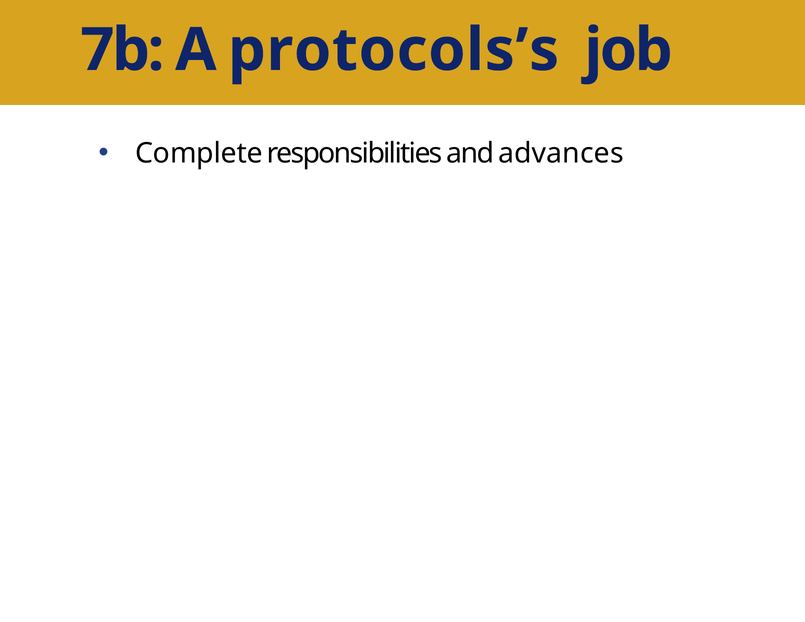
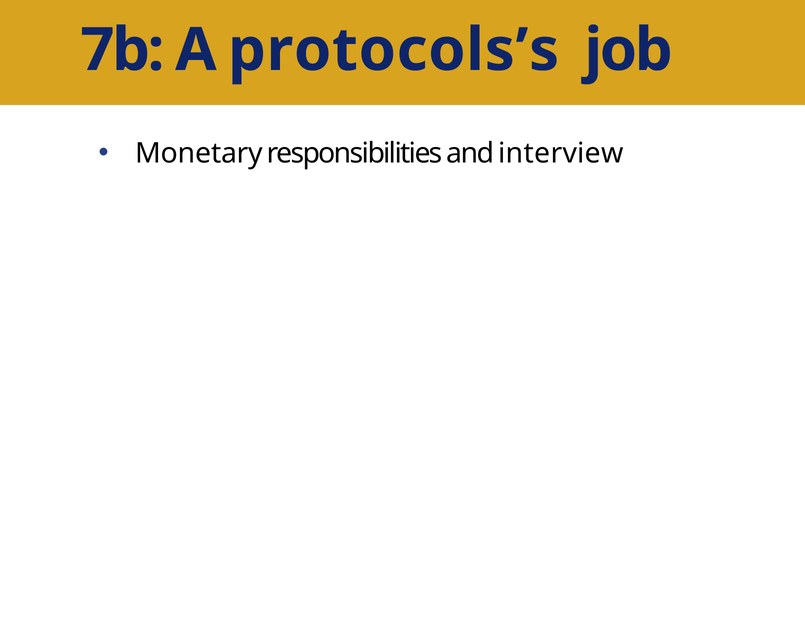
Complete: Complete -> Monetary (199, 153)
advances: advances -> interview (561, 153)
